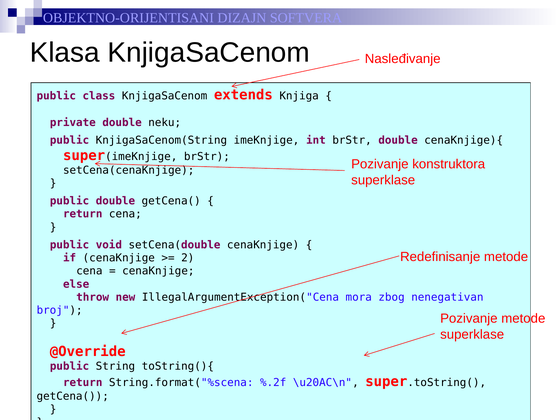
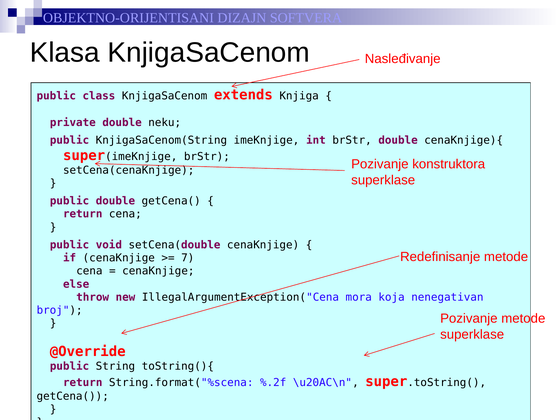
2: 2 -> 7 (188, 258)
zbog: zbog -> koja (392, 297)
